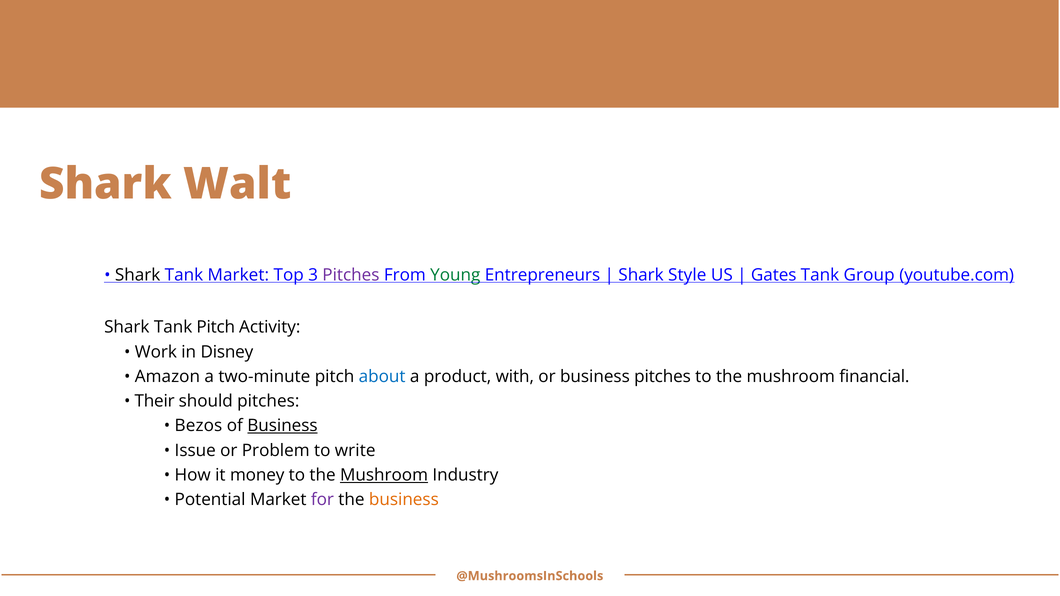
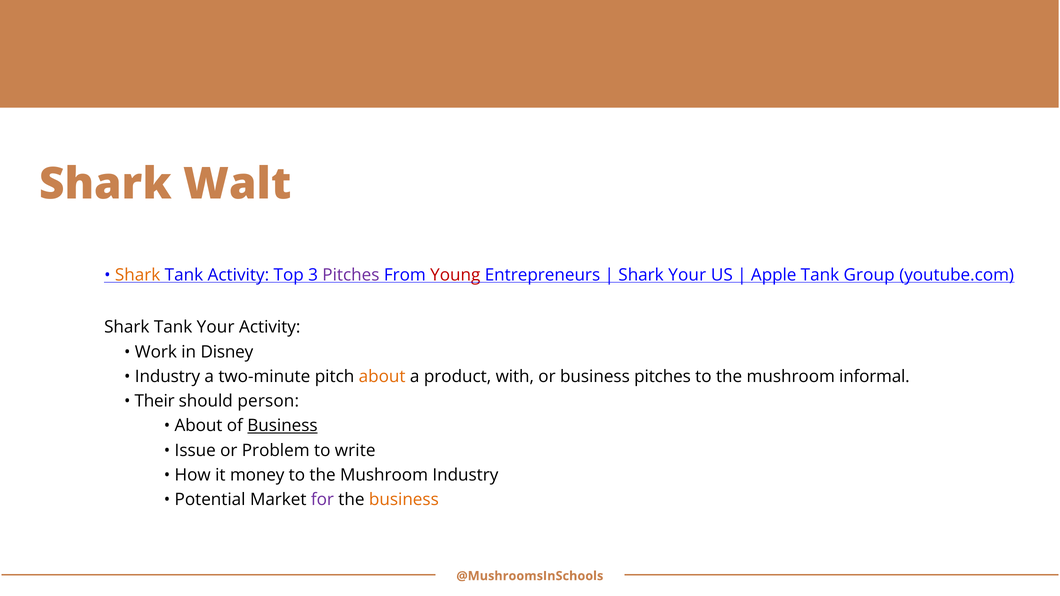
Shark colour: black -> orange (138, 275)
Tank Market: Market -> Activity (238, 275)
Young colour: green -> red (455, 275)
Shark Style: Style -> Your (687, 275)
Gates: Gates -> Apple (774, 275)
Tank Pitch: Pitch -> Your (216, 327)
Amazon: Amazon -> Industry (168, 377)
about colour: blue -> orange (382, 377)
financial: financial -> informal (874, 377)
should pitches: pitches -> person (268, 401)
Bezos: Bezos -> About (199, 426)
Mushroom underline: present -> none (384, 475)
